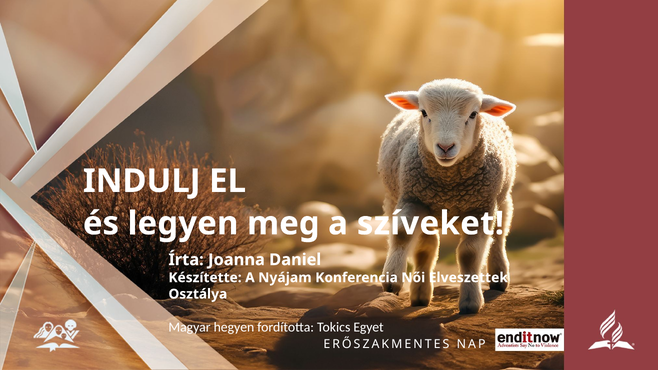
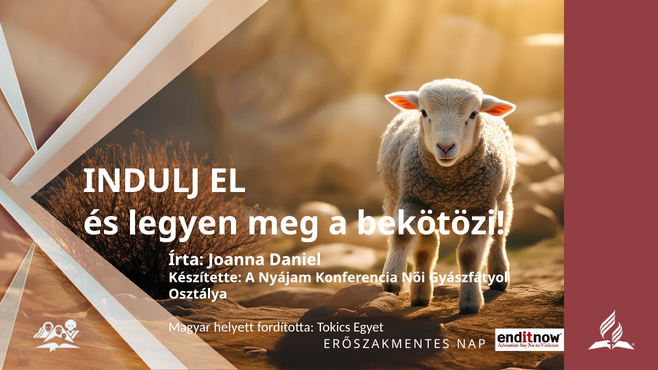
szíveket: szíveket -> bekötözi (431, 224)
Elveszettek: Elveszettek -> Gyászfátyol (468, 278)
hegyen: hegyen -> helyett (234, 327)
